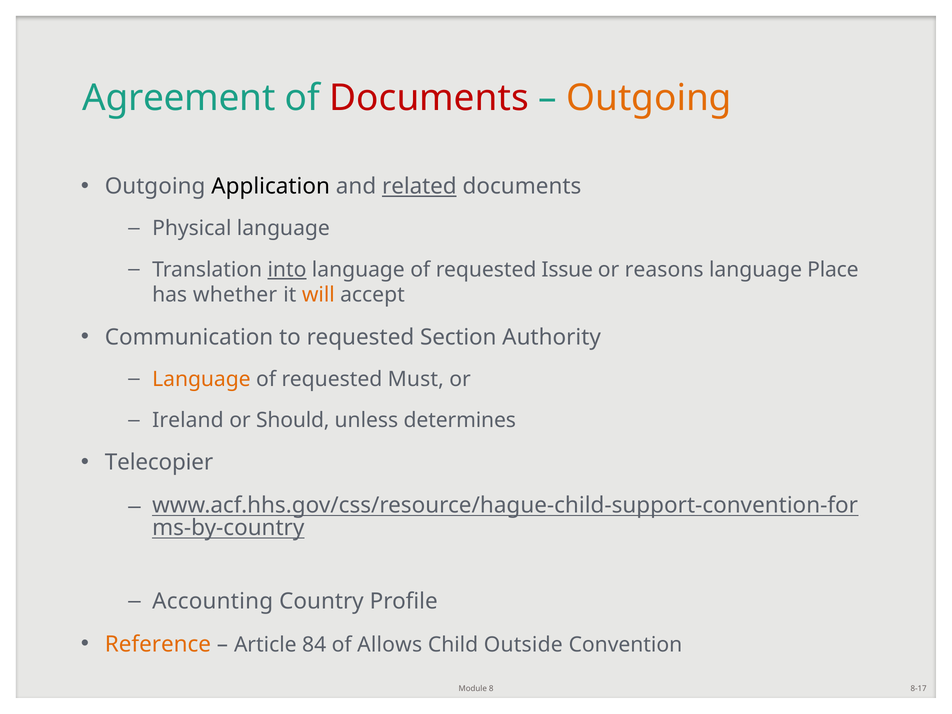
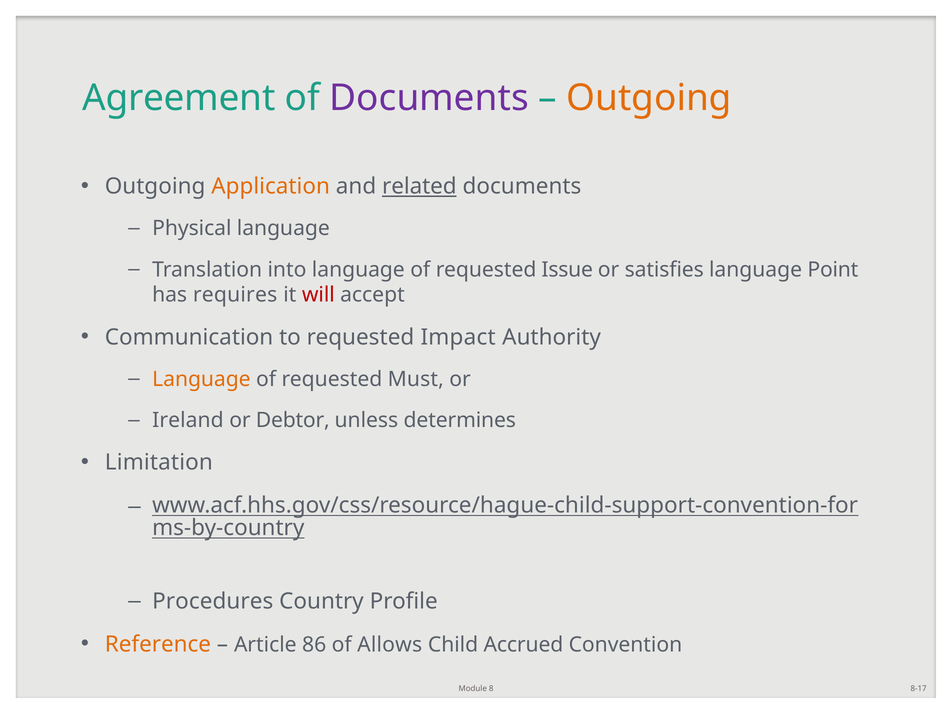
Documents colour: red -> purple (429, 98)
Application colour: black -> orange (271, 186)
into underline: present -> none (287, 270)
reasons: reasons -> satisfies (664, 270)
Place: Place -> Point (833, 270)
whether: whether -> requires (235, 295)
will colour: orange -> red (318, 295)
Section: Section -> Impact (458, 337)
Should: Should -> Debtor (293, 420)
Telecopier: Telecopier -> Limitation (159, 462)
Accounting: Accounting -> Procedures (213, 601)
84: 84 -> 86 (314, 645)
Outside: Outside -> Accrued (523, 645)
